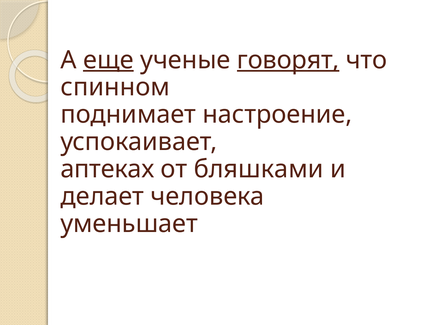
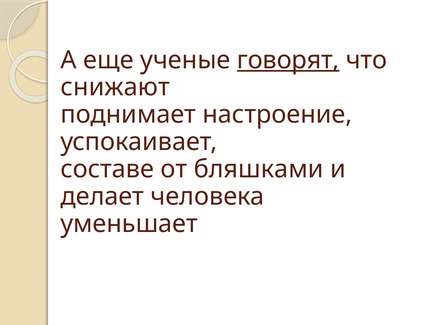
еще underline: present -> none (108, 60)
спинном: спинном -> снижают (115, 87)
аптеках: аптеках -> составе (107, 169)
